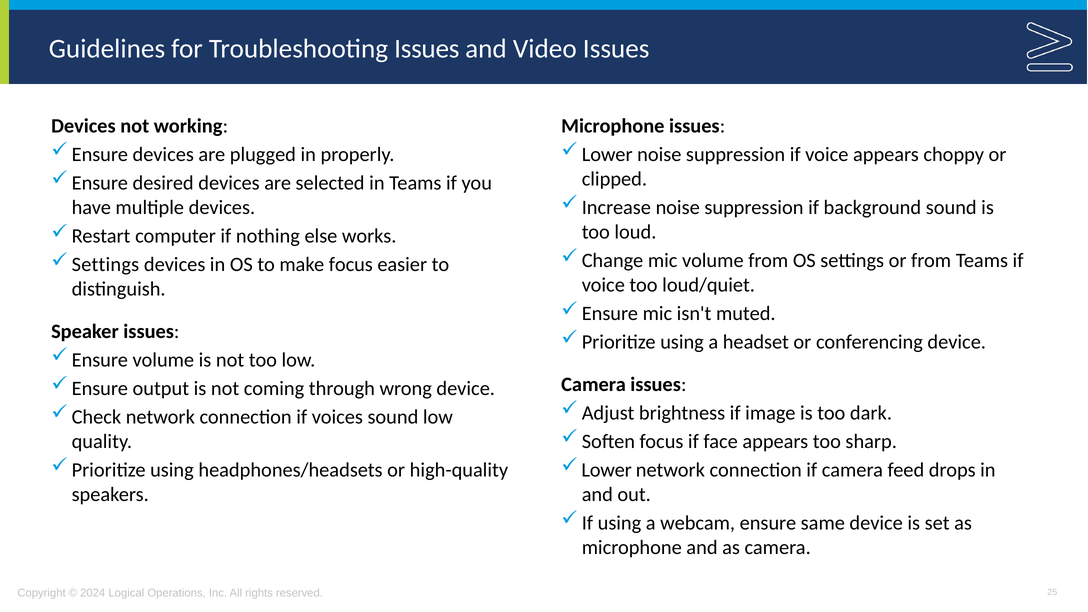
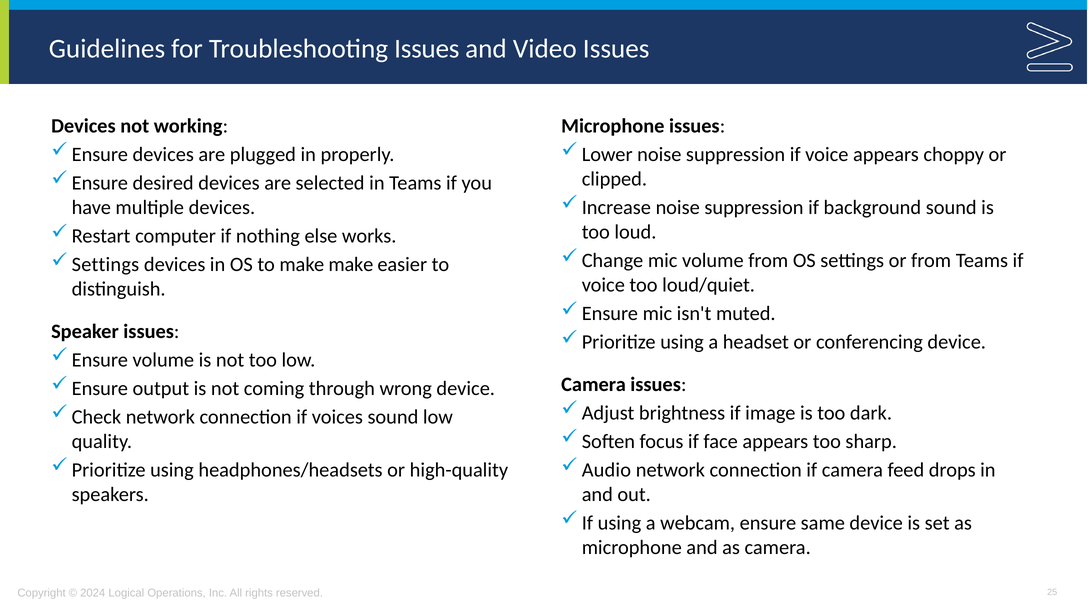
make focus: focus -> make (351, 265)
Lower: Lower -> Audio (606, 470)
